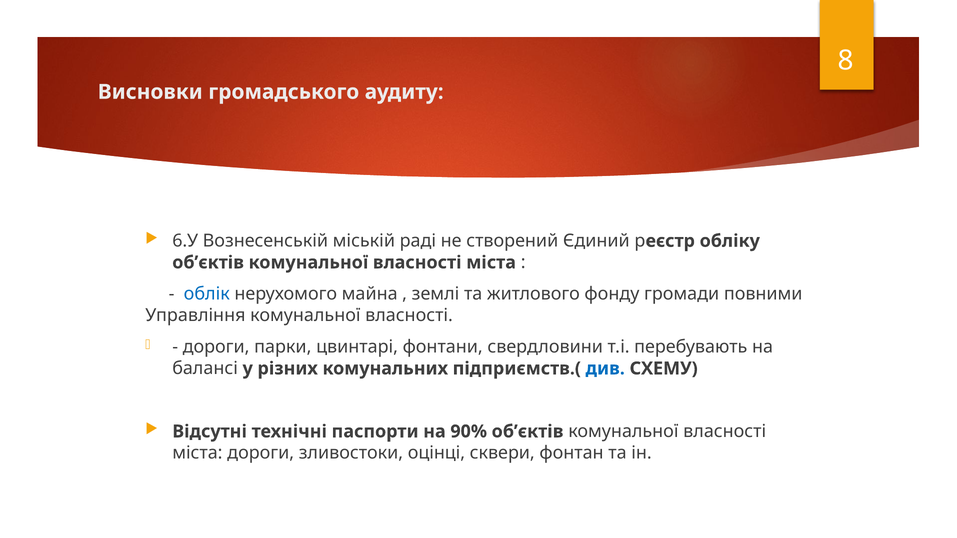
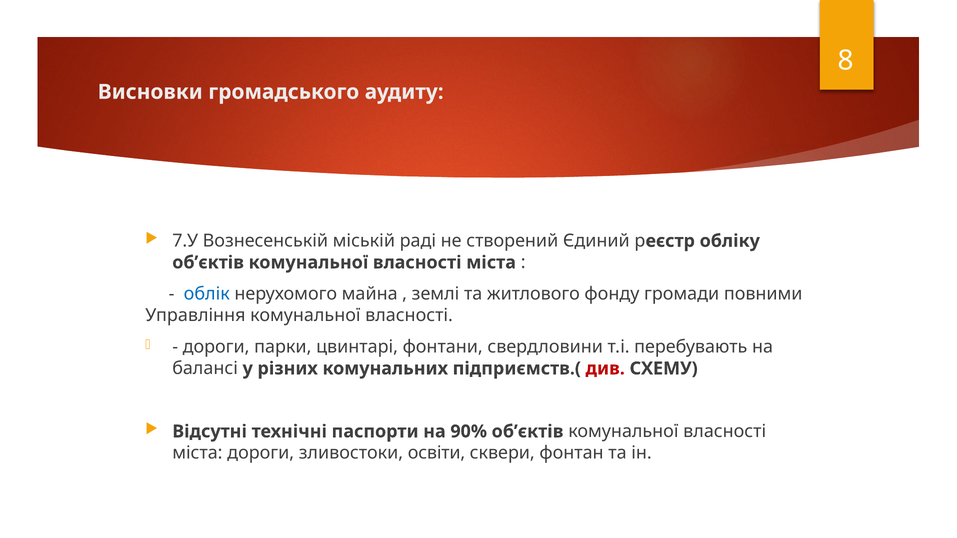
6.У: 6.У -> 7.У (185, 241)
див colour: blue -> red (605, 369)
оцінці: оцінці -> освіти (437, 453)
